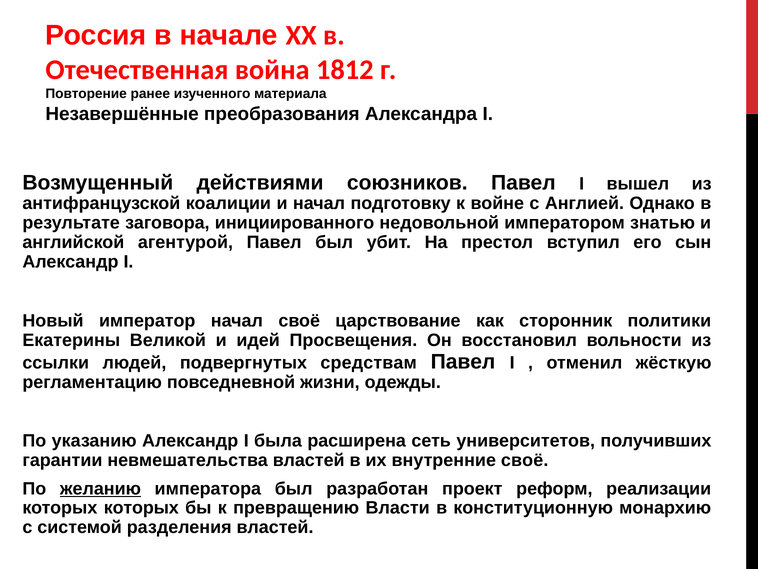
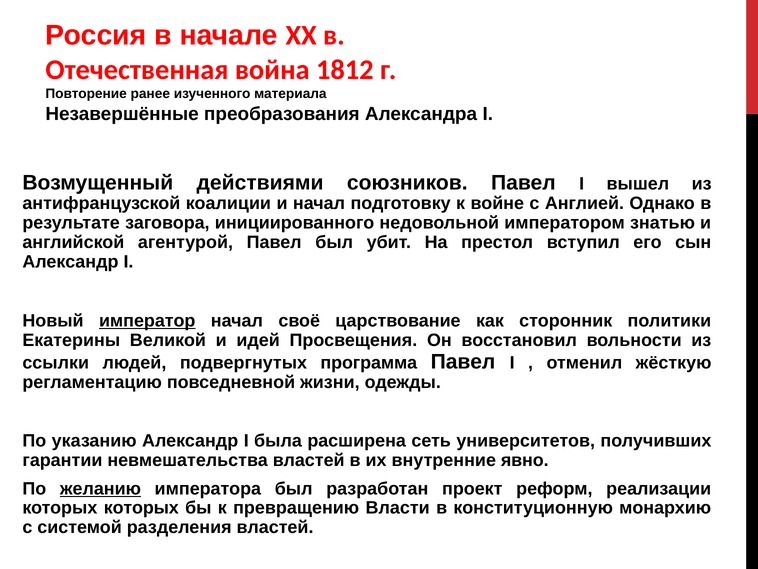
император underline: none -> present (147, 321)
средствам: средствам -> программа (369, 362)
внутренние своё: своё -> явно (525, 460)
